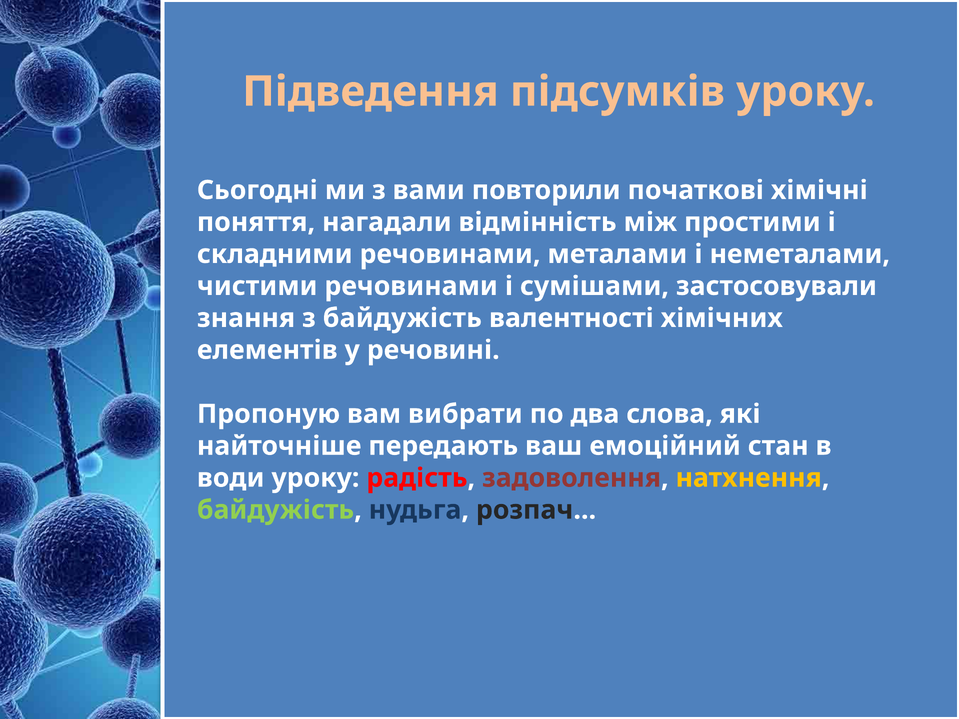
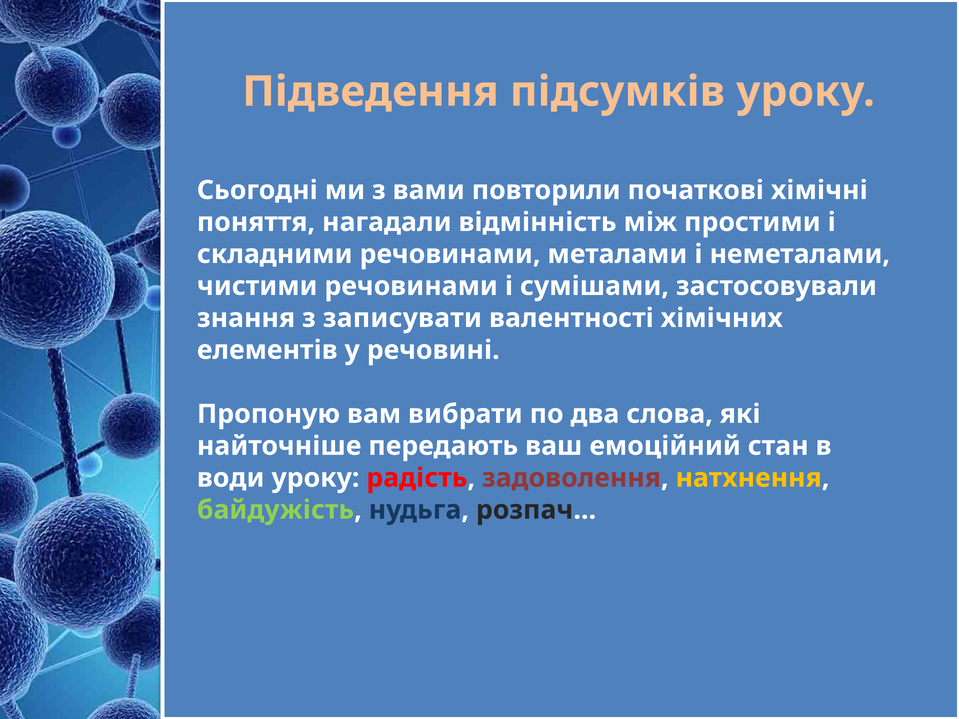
з байдужість: байдужість -> записувати (402, 318)
